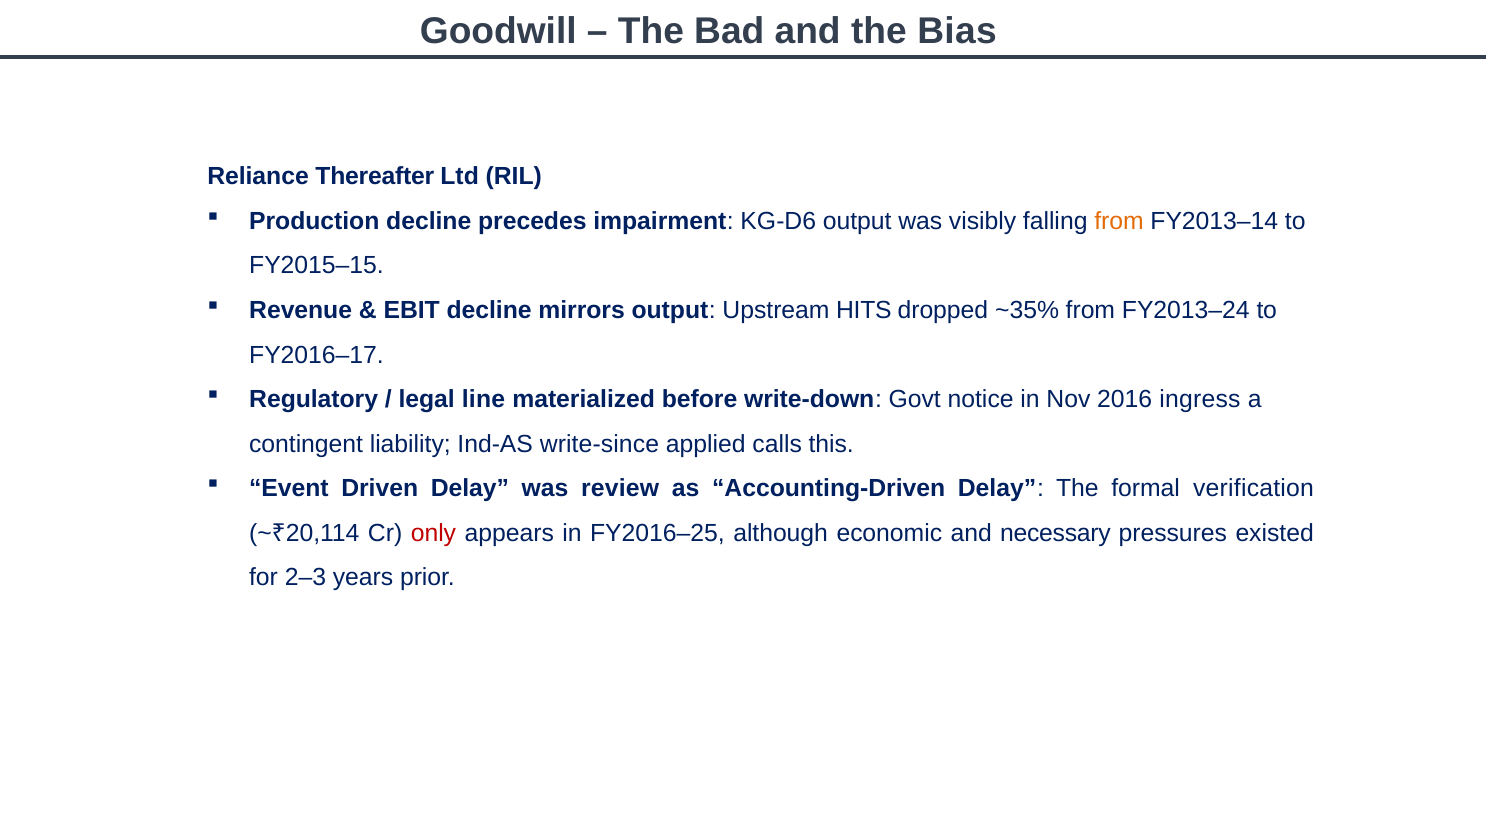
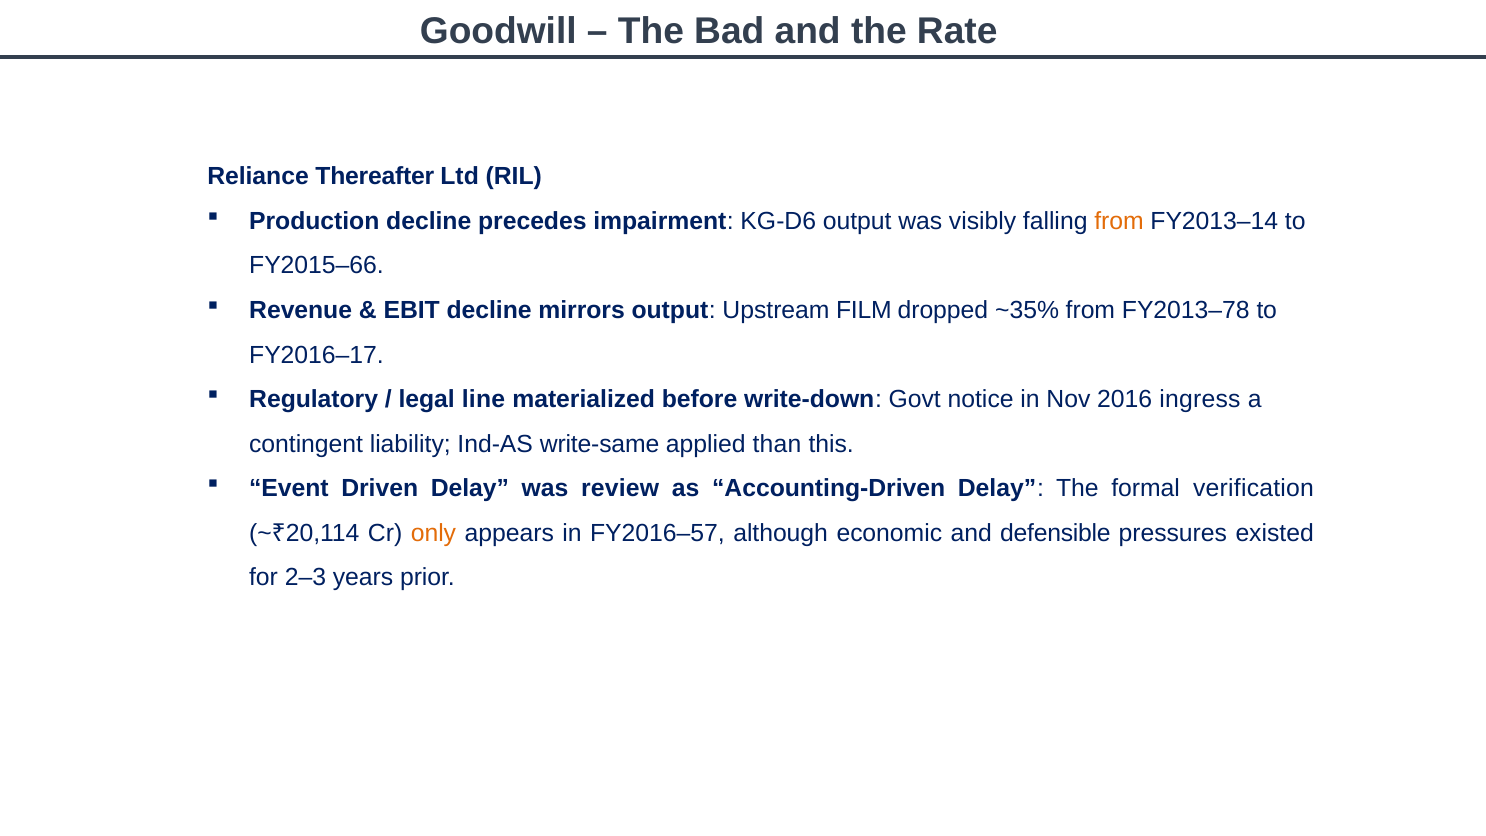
Bias: Bias -> Rate (957, 31)
FY2015–15: FY2015–15 -> FY2015–66 (316, 266)
HITS: HITS -> FILM (864, 310)
FY2013–24: FY2013–24 -> FY2013–78 (1186, 310)
write-since: write-since -> write-same (600, 444)
calls: calls -> than (777, 444)
only colour: red -> orange (433, 533)
FY2016–25: FY2016–25 -> FY2016–57 (657, 533)
necessary: necessary -> defensible (1055, 533)
